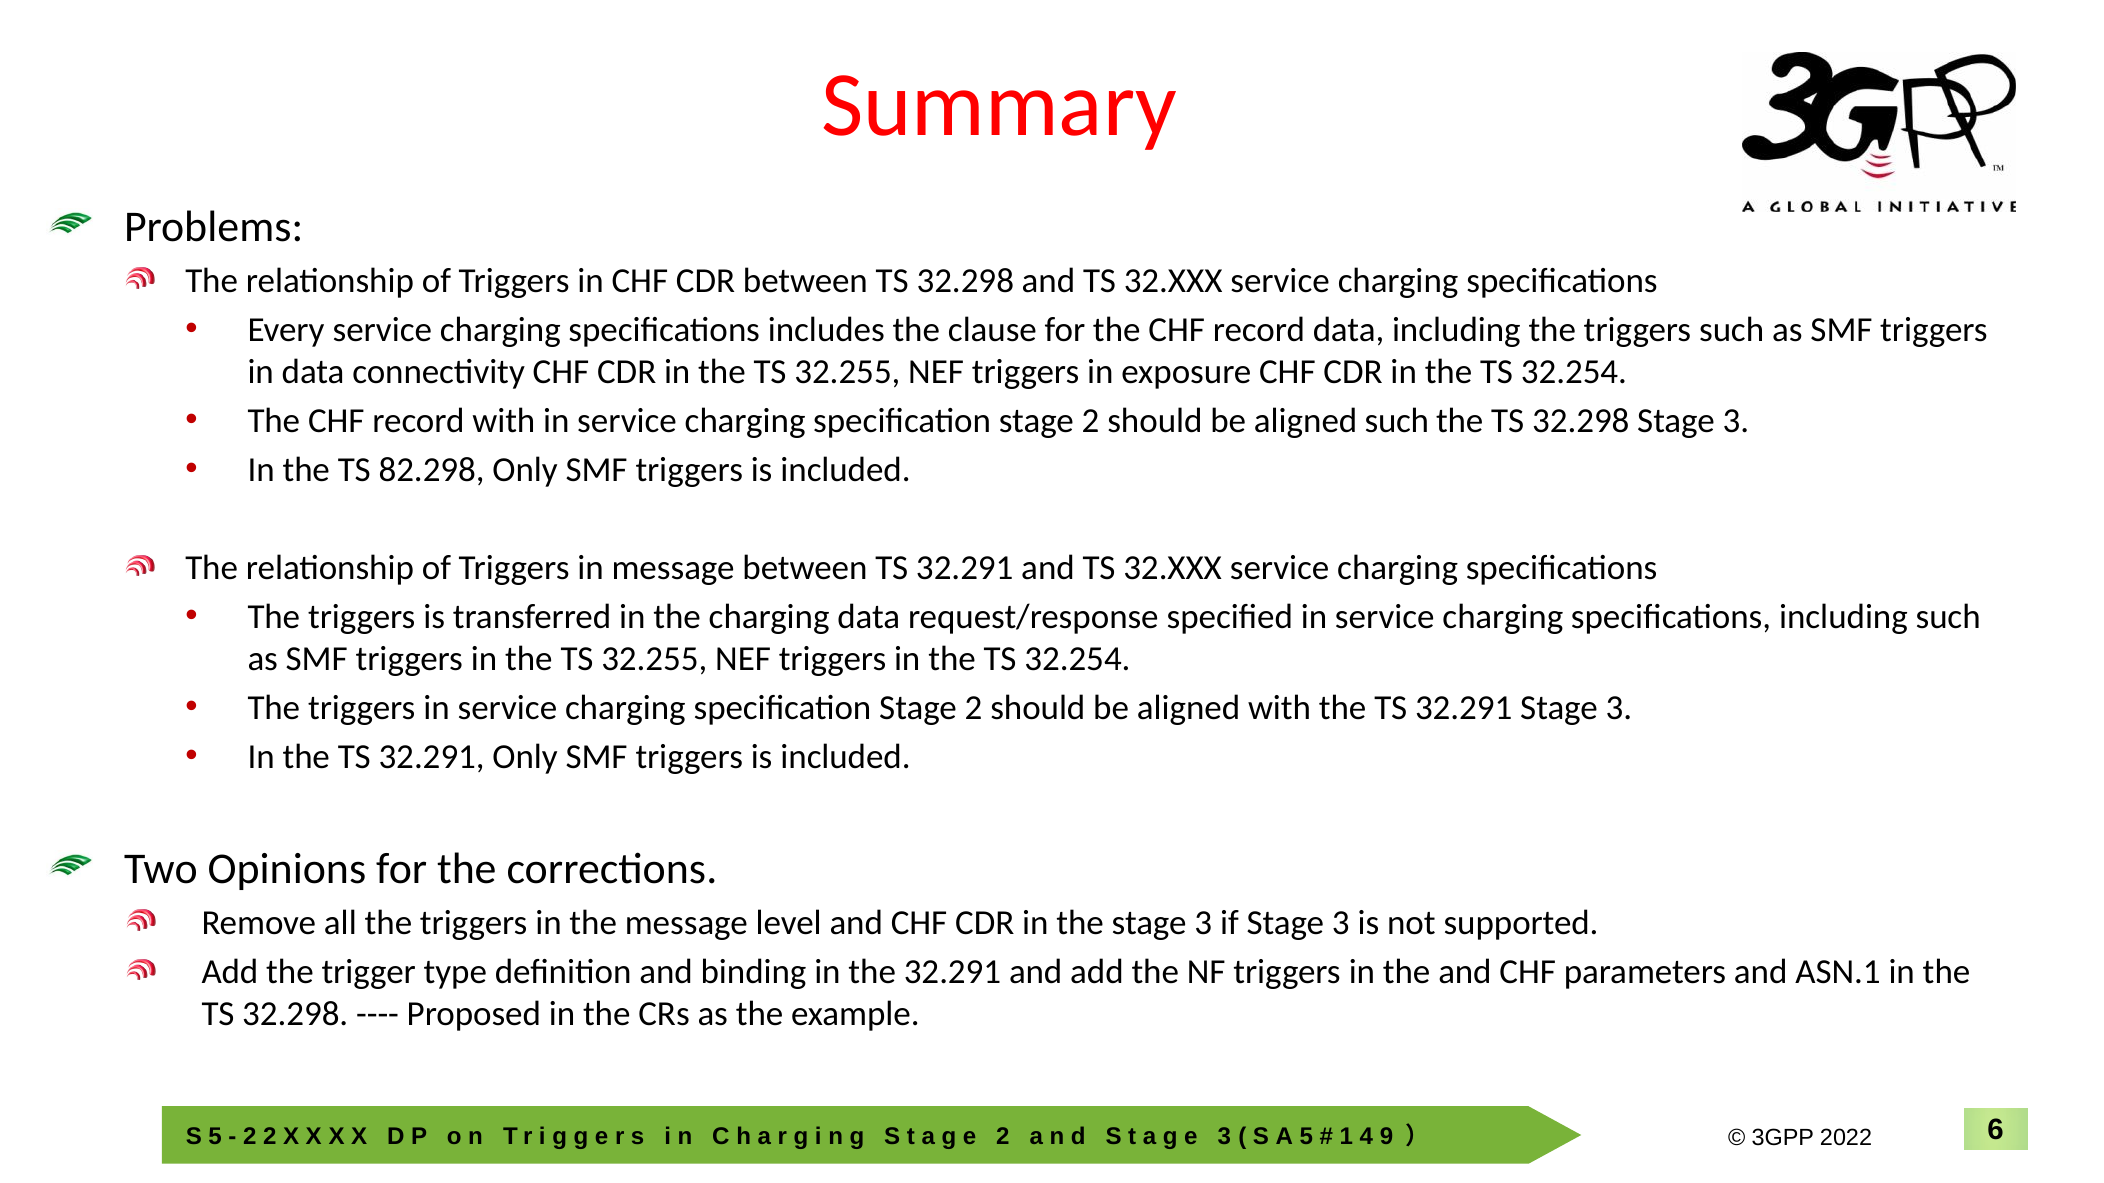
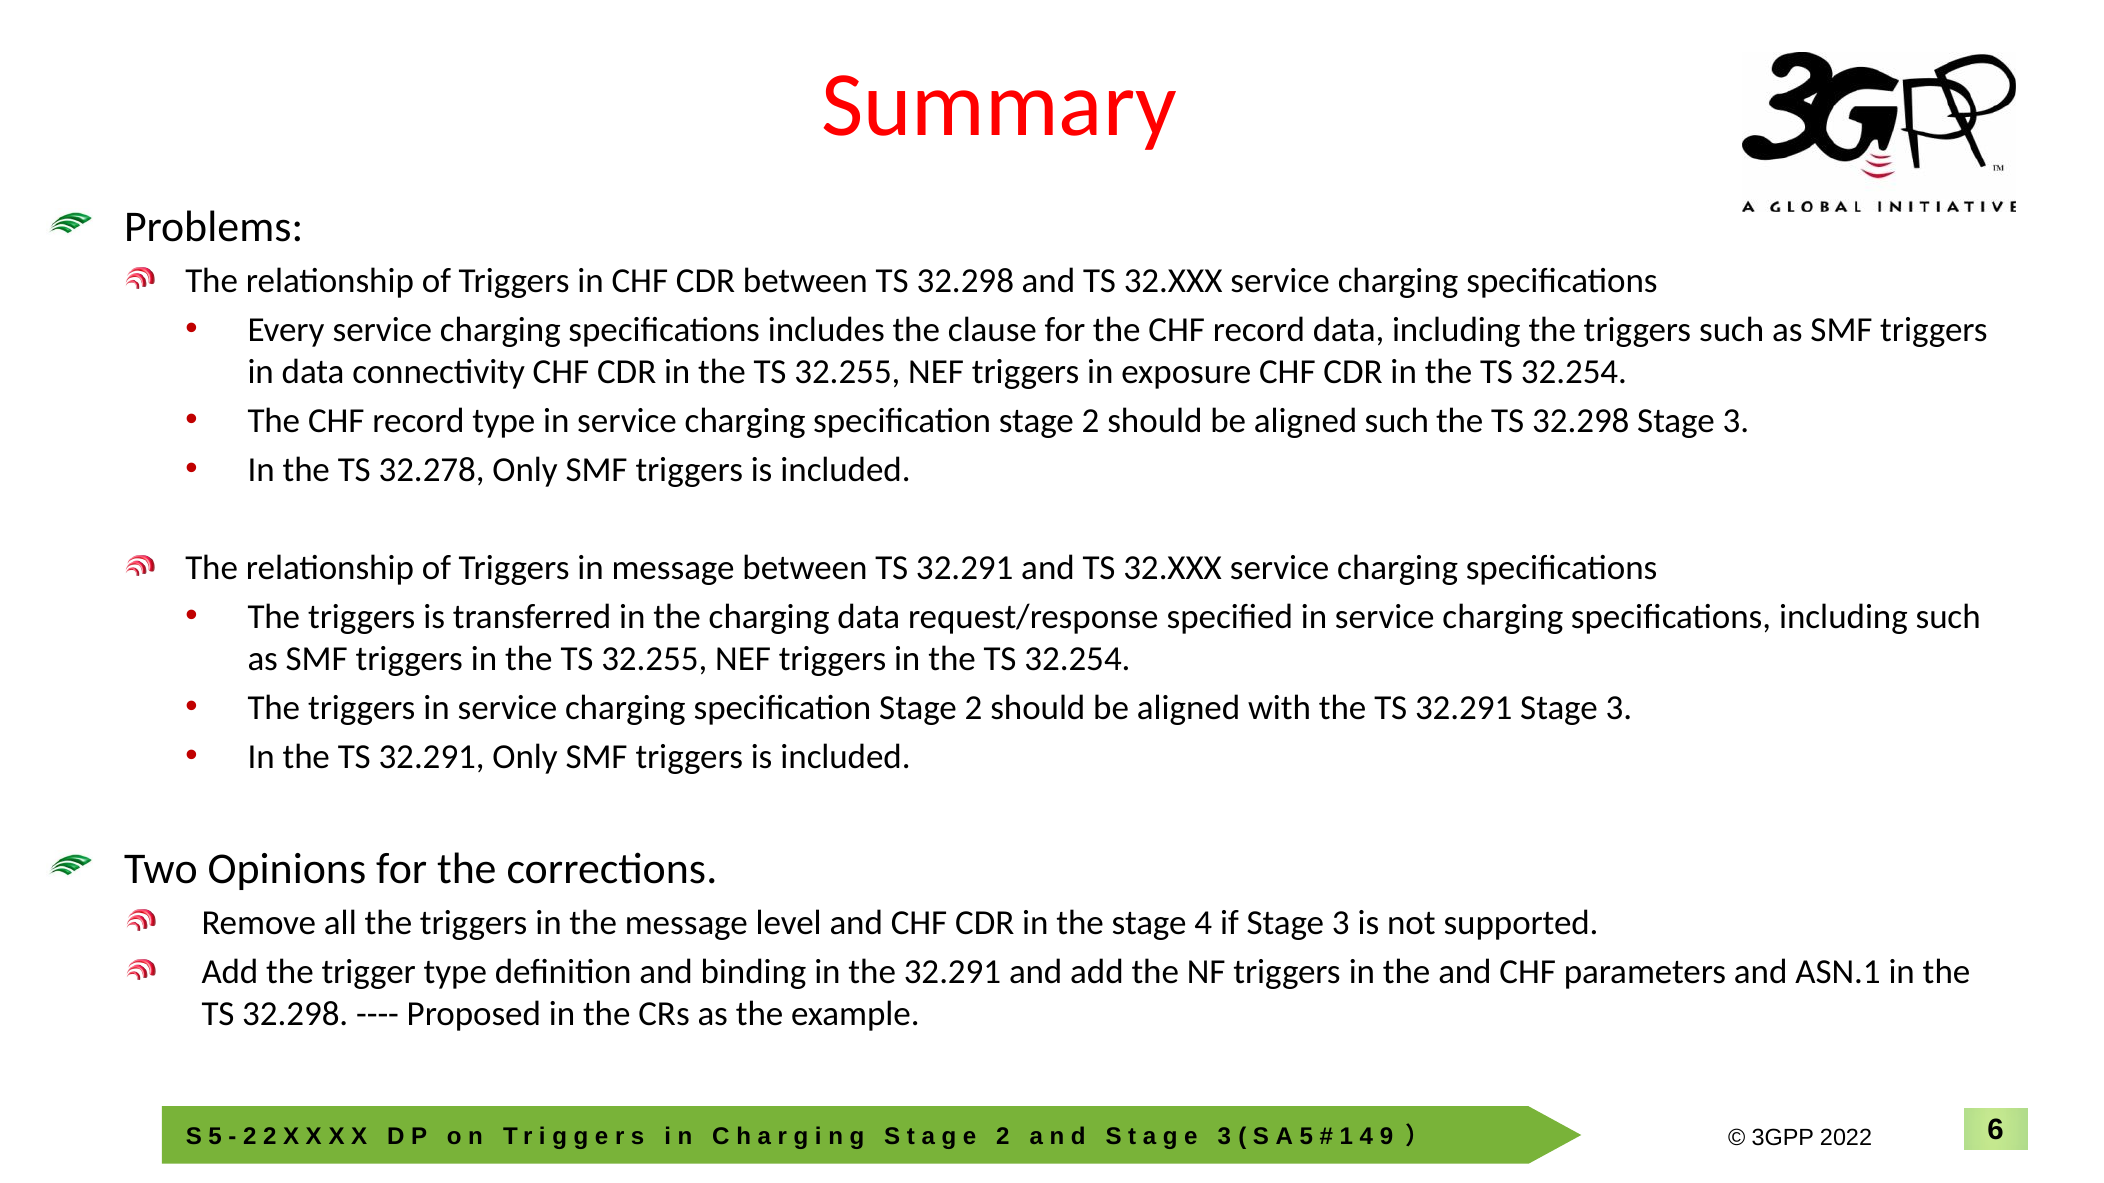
record with: with -> type (504, 421)
82.298: 82.298 -> 32.278 (432, 470)
the stage 3: 3 -> 4 (1203, 923)
